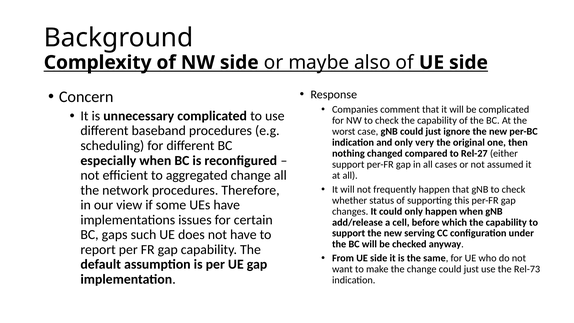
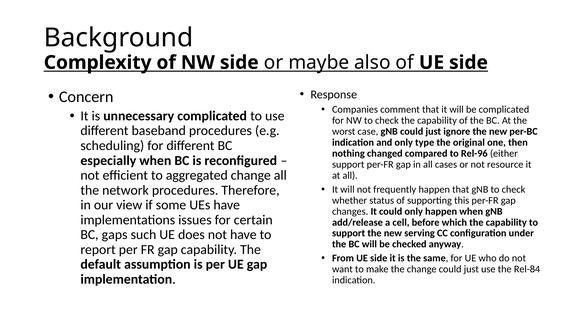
very: very -> type (425, 142)
Rel-27: Rel-27 -> Rel-96 (474, 153)
assumed: assumed -> resource (505, 164)
Rel-73: Rel-73 -> Rel-84 (527, 269)
